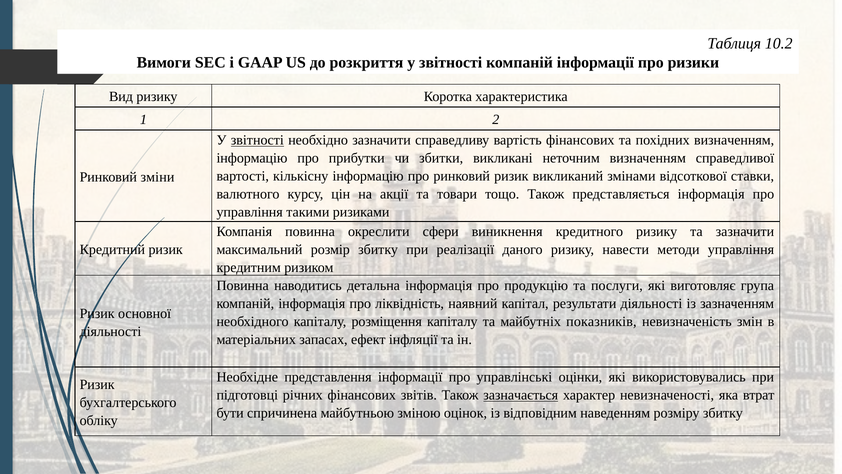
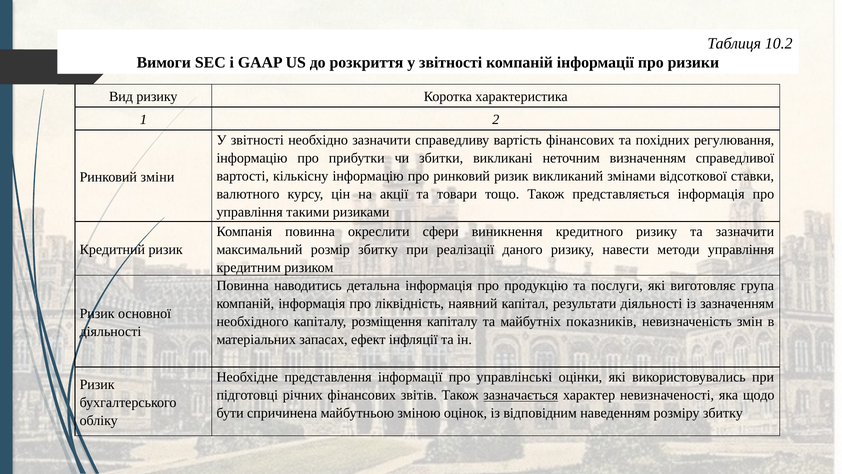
звітності underline: present -> none (257, 140)
похідних визначенням: визначенням -> регулювання (734, 140)
втрат: втрат -> щодо (759, 395)
